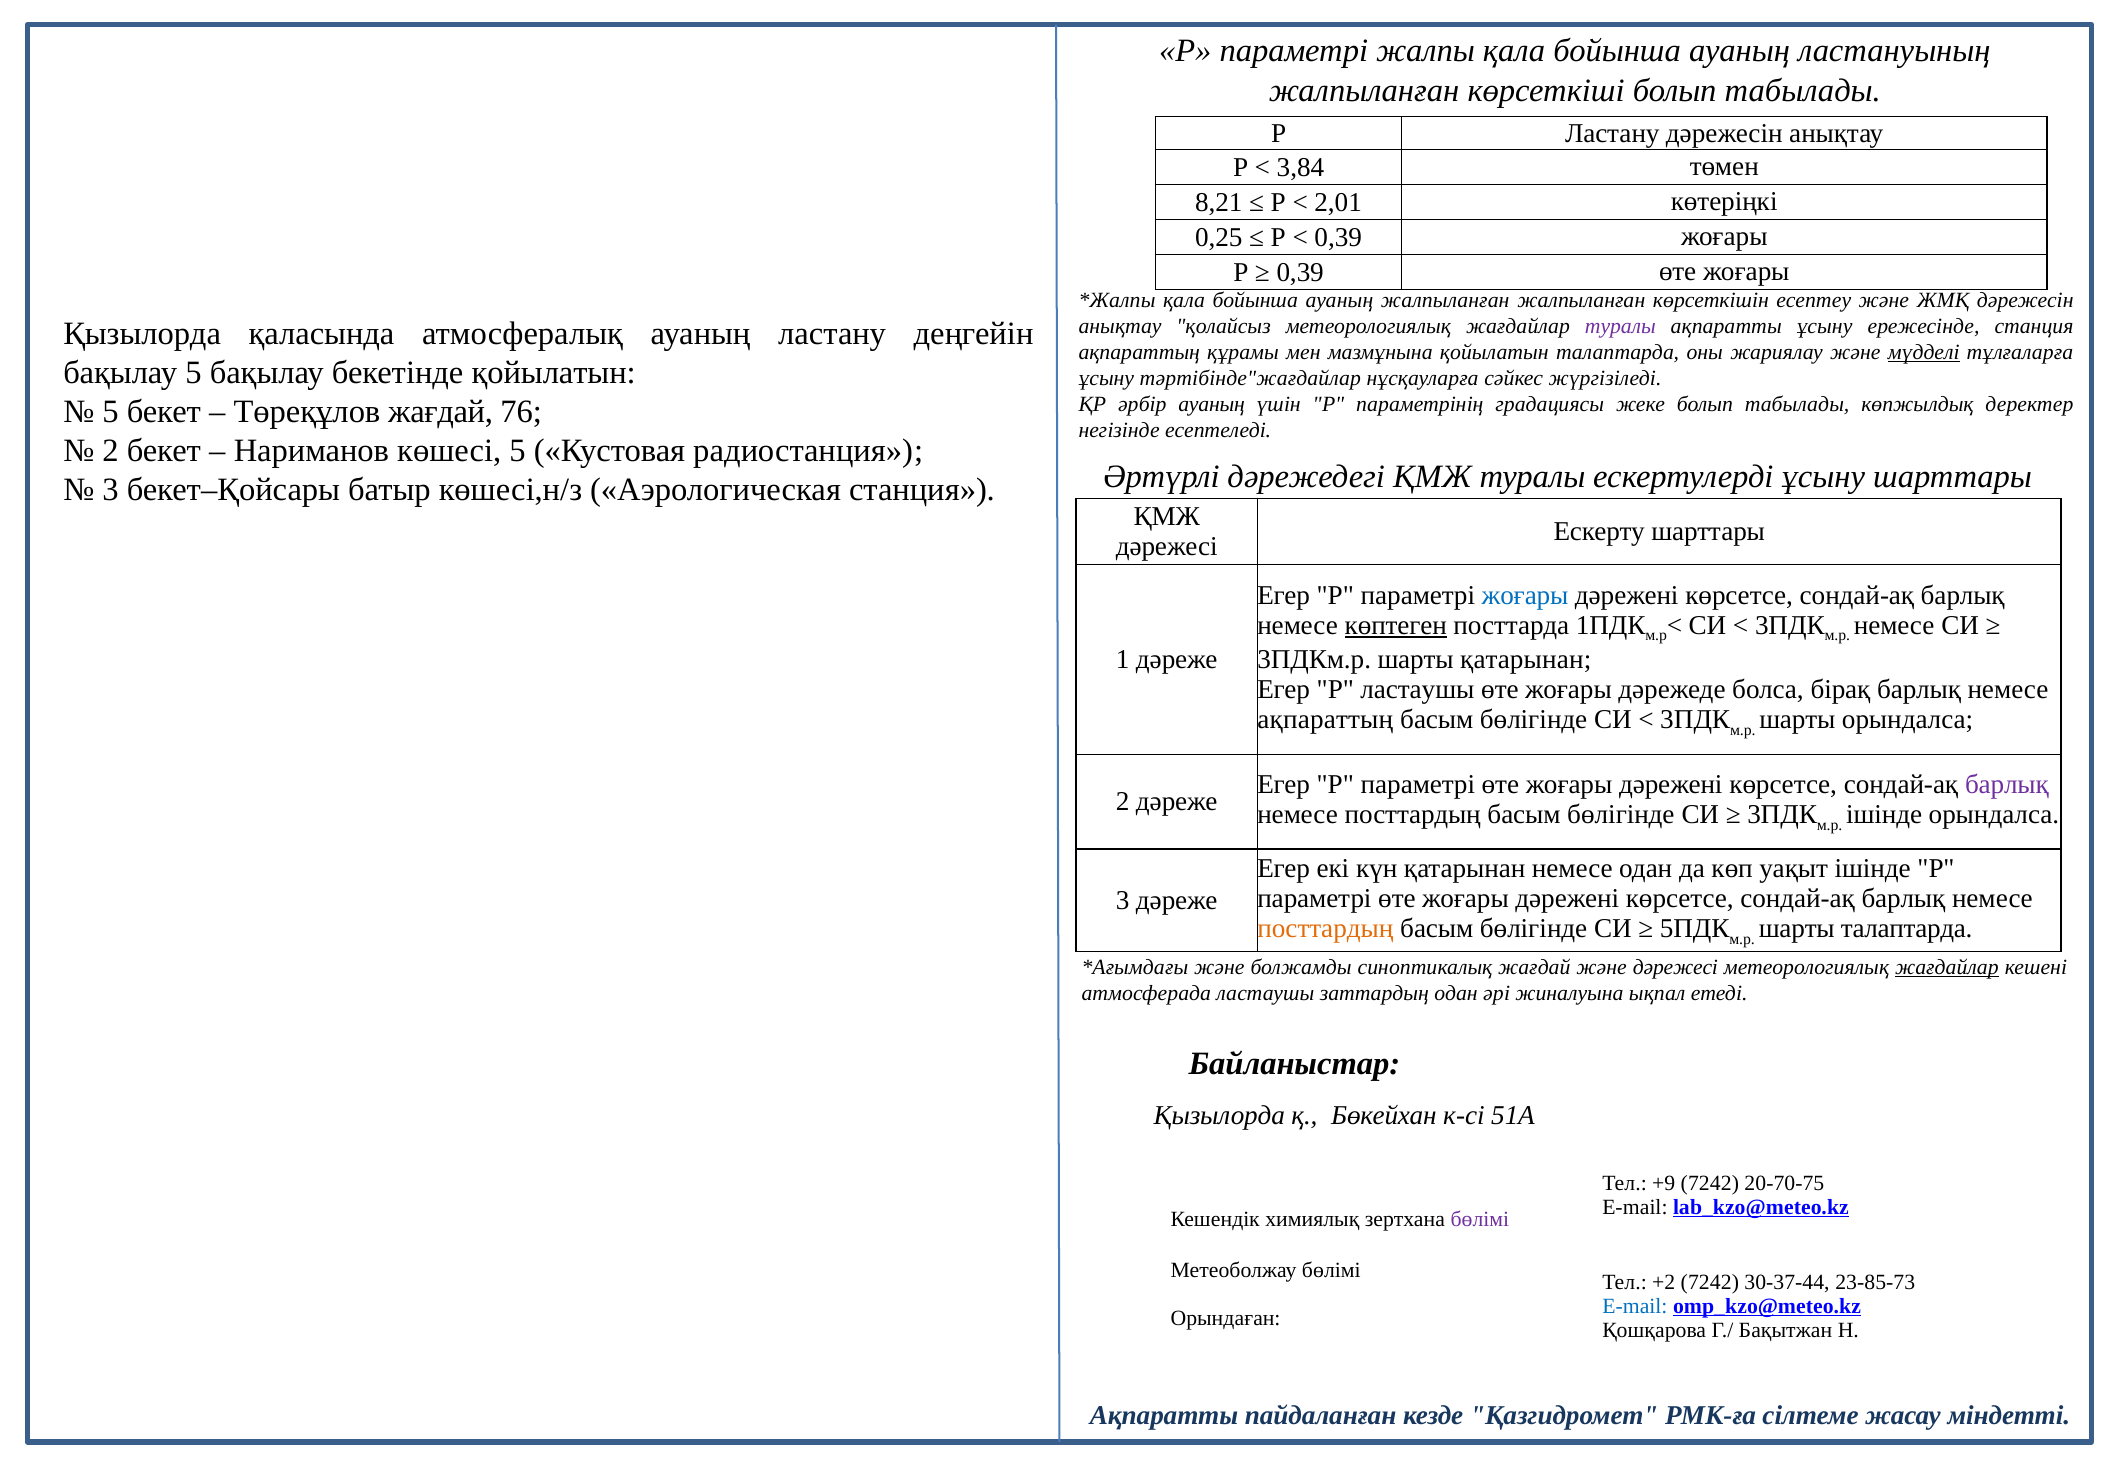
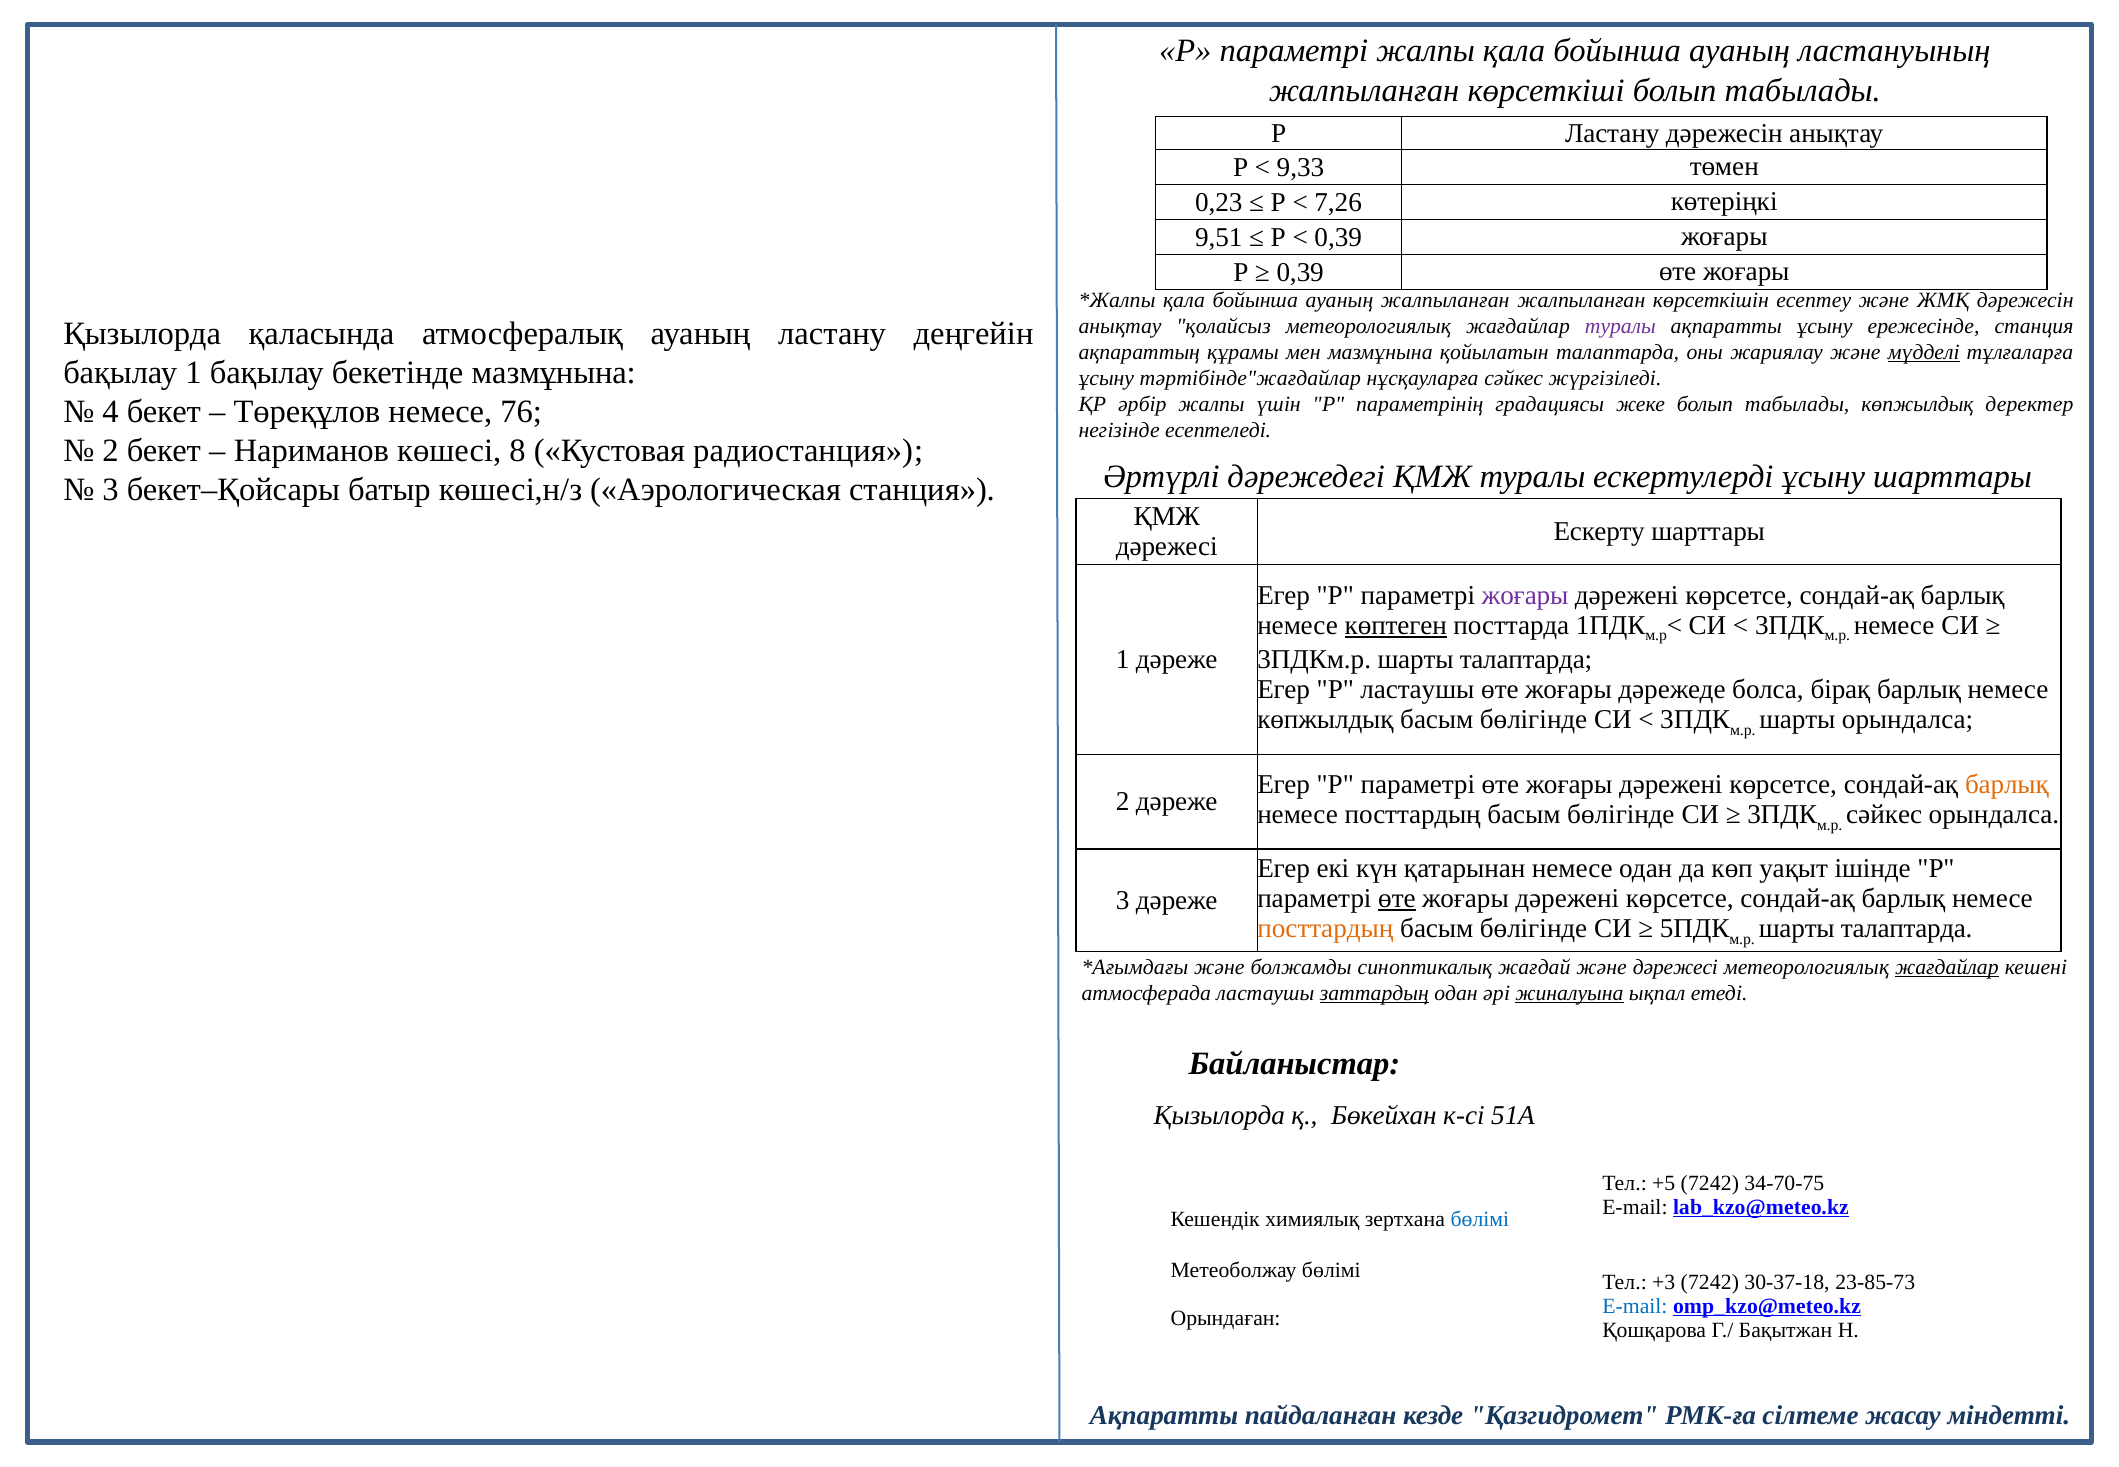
3,84: 3,84 -> 9,33 (1301, 168)
8,21: 8,21 -> 0,23 (1219, 203)
2,01: 2,01 -> 7,26 (1338, 203)
0,25: 0,25 -> 9,51 (1219, 238)
бақылау 5: 5 -> 1 (194, 373)
бекетінде қойылатын: қойылатын -> мазмұнына (554, 373)
әрбір ауаның: ауаның -> жалпы (1211, 405)
5: 5 -> 4 (111, 412)
Төреқұлов жағдай: жағдай -> немесе (440, 412)
көшесі 5: 5 -> 8 (518, 451)
жоғары colour: blue -> purple (1525, 595)
3ПДКм.р шарты қатарынан: қатарынан -> талаптарда (1526, 659)
ақпараттың: ақпараттың -> көпжылдық (1325, 719)
барлық colour: purple -> orange (2007, 785)
ішінде: ішінде -> сәйкес (1884, 815)
өте underline: none -> present (1397, 898)
заттардың underline: none -> present (1374, 993)
жиналуына underline: none -> present (1569, 993)
+9: +9 -> +5 (1664, 1183)
20-70-75: 20-70-75 -> 34-70-75 (1784, 1183)
бөлімі colour: purple -> blue (1480, 1219)
+2: +2 -> +3 (1664, 1282)
30-37-44: 30-37-44 -> 30-37-18 (1787, 1282)
